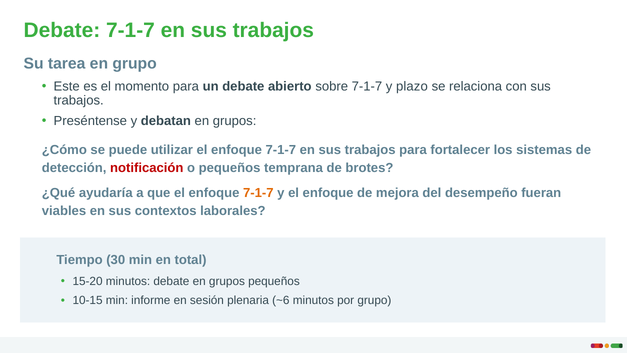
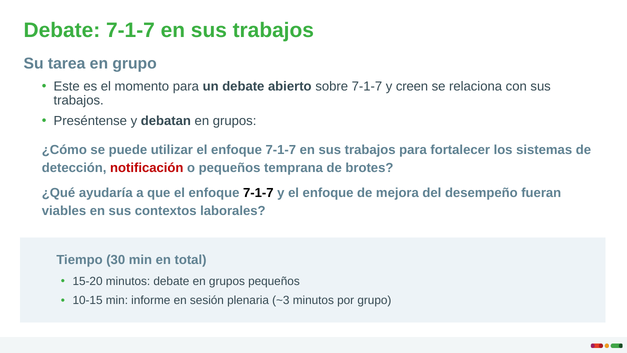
plazo: plazo -> creen (412, 86)
7-1-7 colour: orange -> black (258, 193)
~6: ~6 -> ~3 (281, 300)
